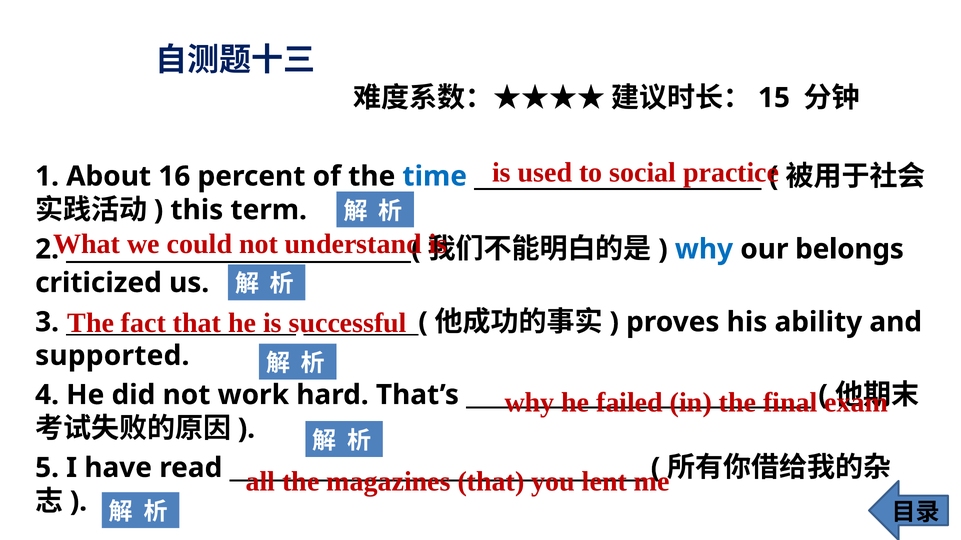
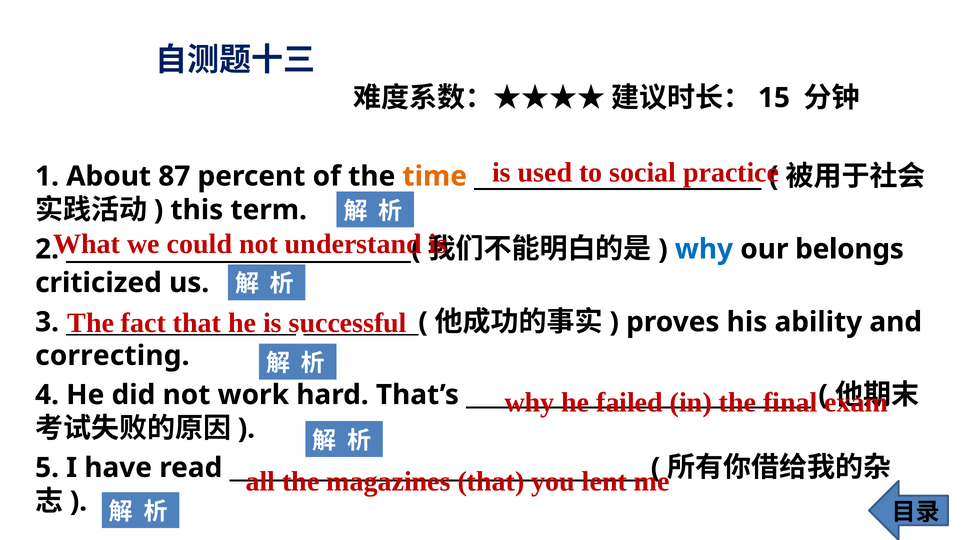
16: 16 -> 87 (174, 176)
time colour: blue -> orange (435, 176)
supported: supported -> correcting (112, 356)
